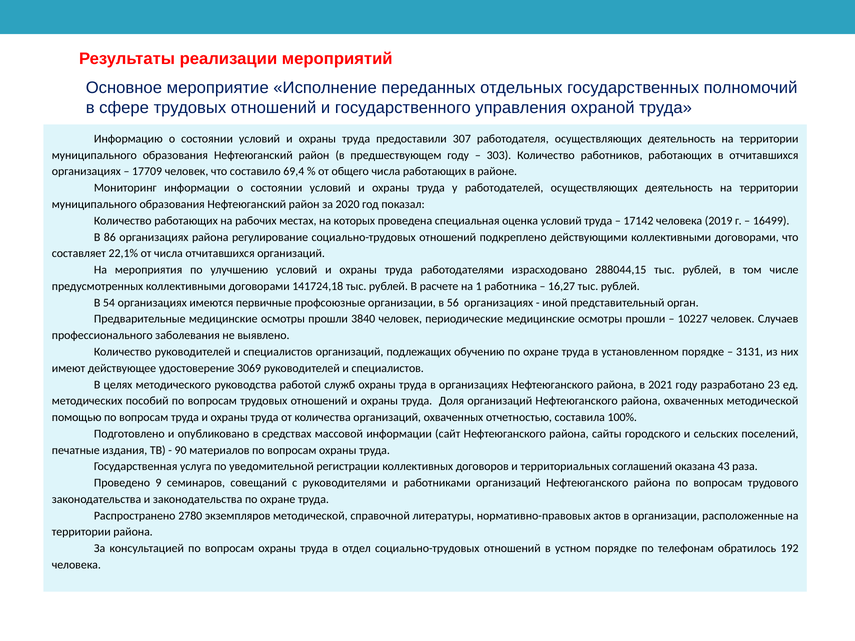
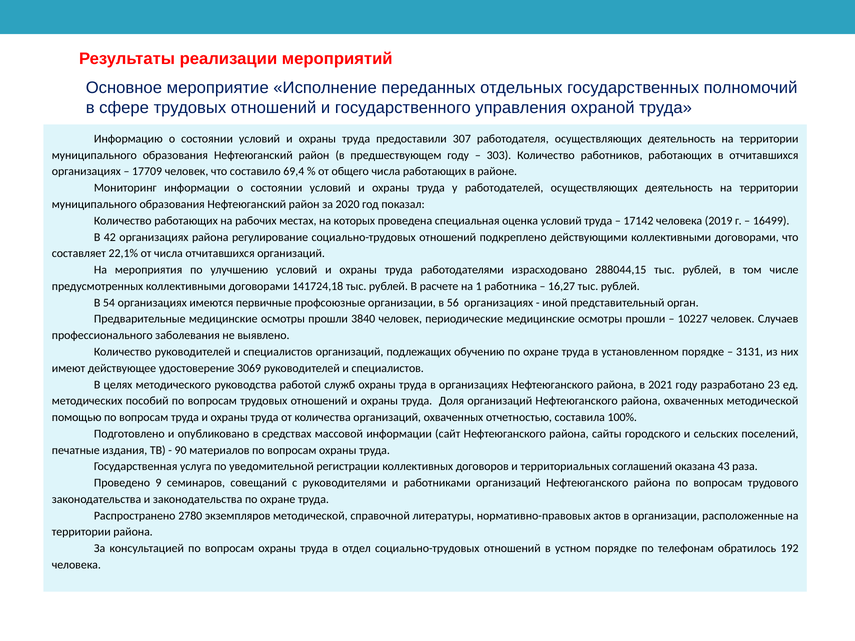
86: 86 -> 42 (110, 237)
